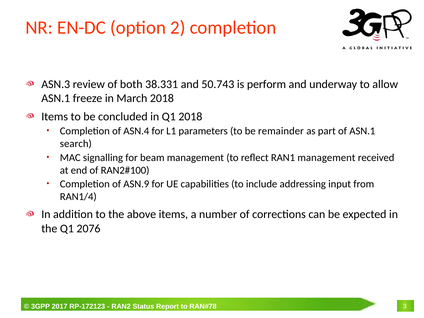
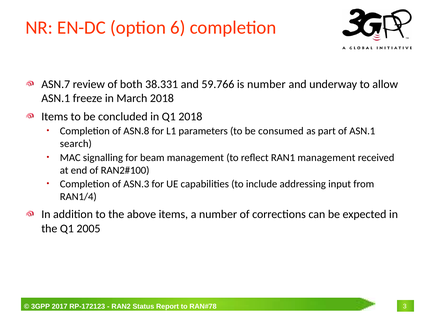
2: 2 -> 6 (178, 27)
ASN.3: ASN.3 -> ASN.7 (56, 84)
50.743: 50.743 -> 59.766 (218, 84)
is perform: perform -> number (266, 84)
ASN.4: ASN.4 -> ASN.8 (136, 131)
remainder: remainder -> consumed (281, 131)
ASN.9: ASN.9 -> ASN.3 (136, 184)
2076: 2076 -> 2005 (89, 229)
